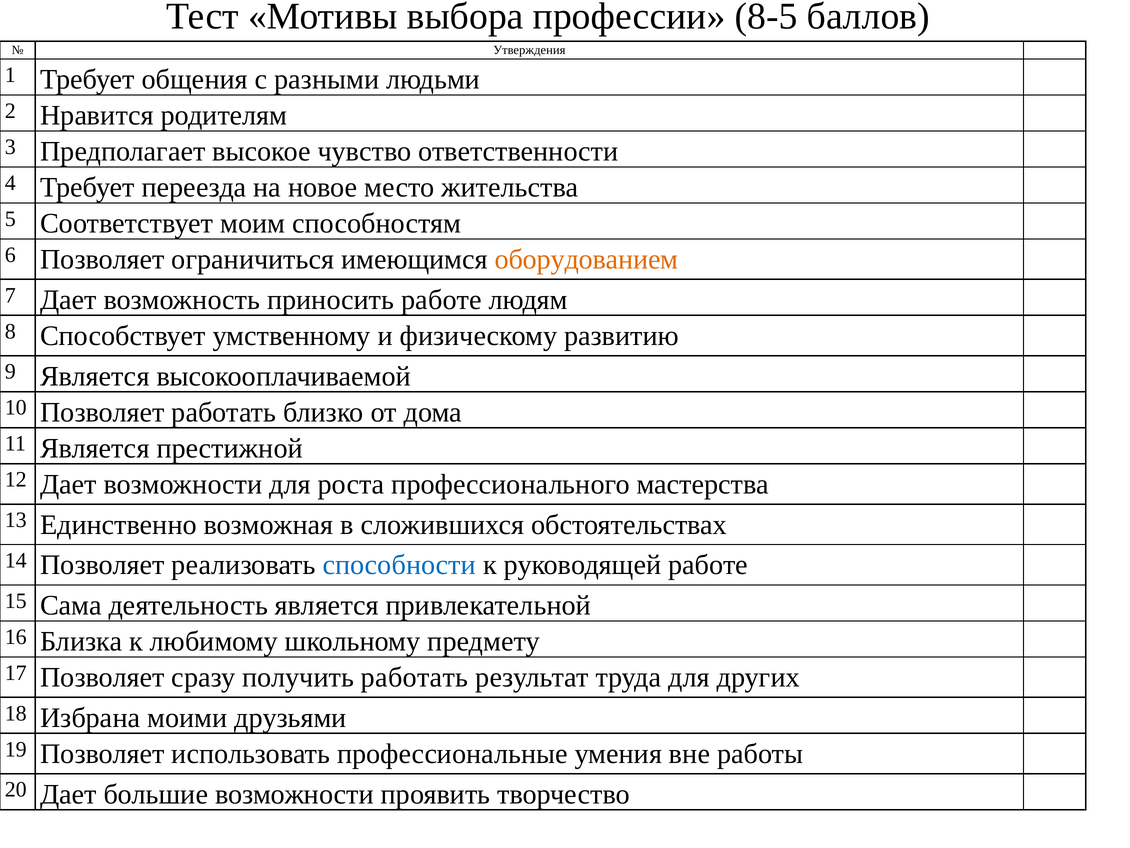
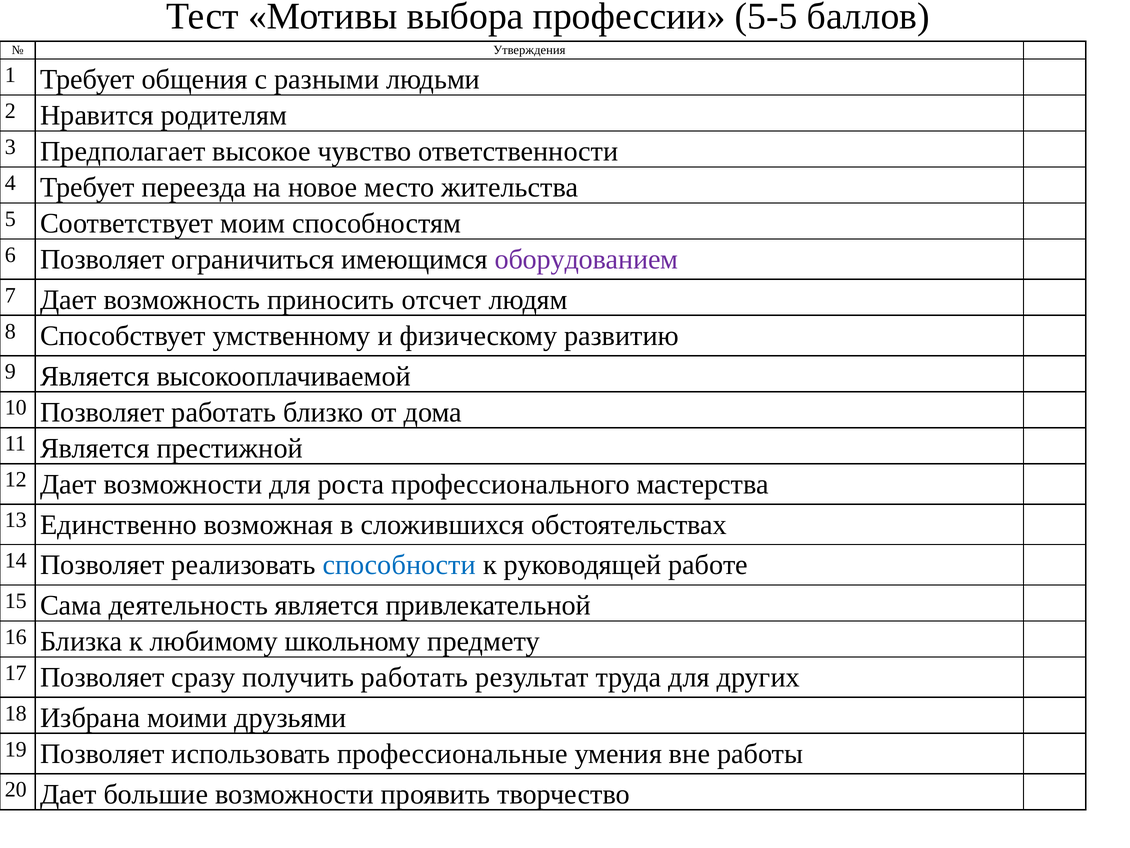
8-5: 8-5 -> 5-5 (766, 16)
оборудованием colour: orange -> purple (587, 259)
приносить работе: работе -> отсчет (441, 300)
